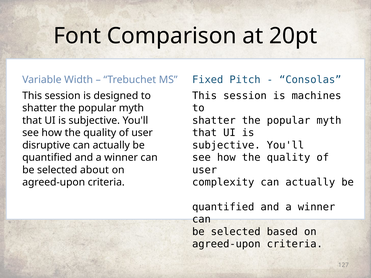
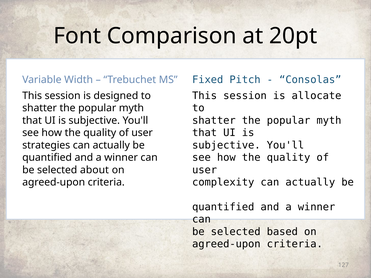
machines: machines -> allocate (317, 96)
disruptive: disruptive -> strategies (46, 145)
